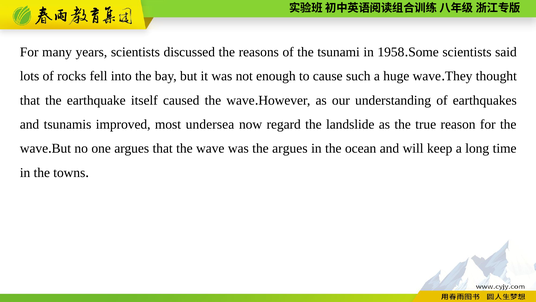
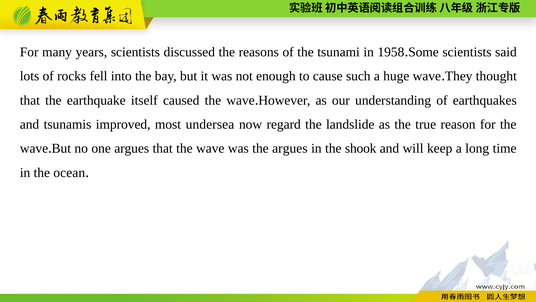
ocean: ocean -> shook (361, 148)
towns: towns -> ocean (69, 172)
